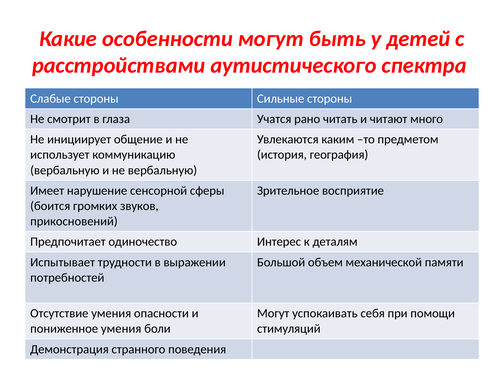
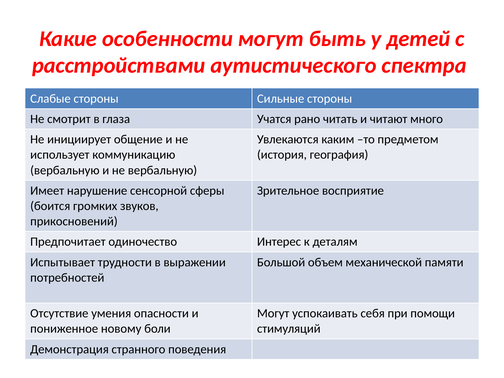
пониженное умения: умения -> новому (121, 329)
